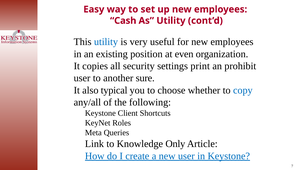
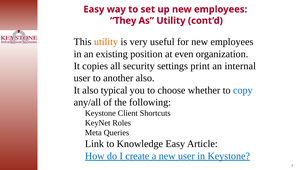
Cash: Cash -> They (123, 21)
utility colour: blue -> orange (106, 42)
prohibit: prohibit -> internal (240, 66)
another sure: sure -> also (145, 78)
Knowledge Only: Only -> Easy (175, 143)
